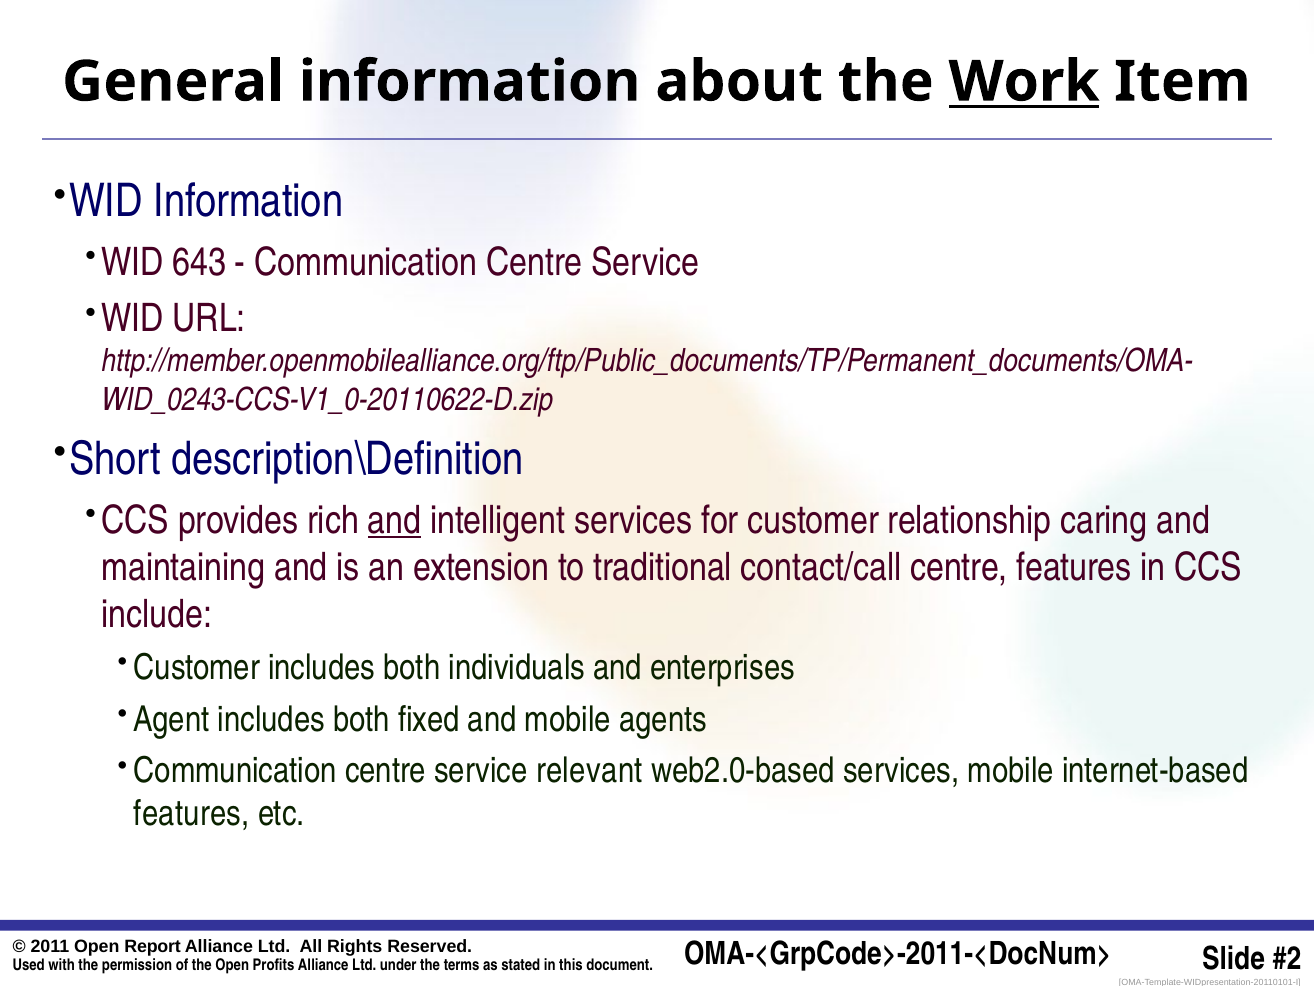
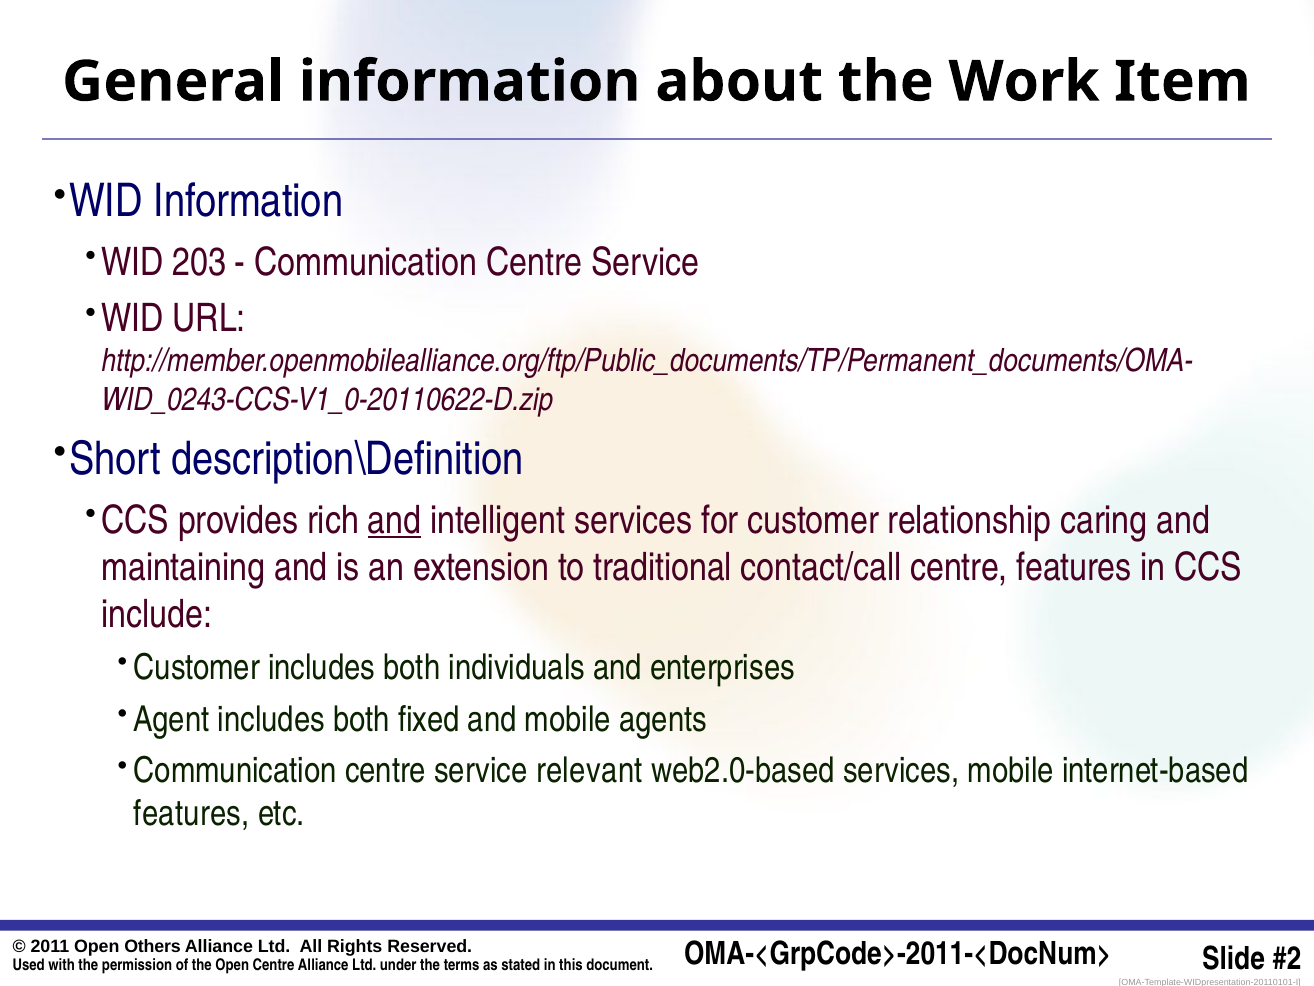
Work underline: present -> none (1024, 82)
643: 643 -> 203 (199, 262)
Report: Report -> Others (153, 946)
Profits: Profits -> Centre (273, 964)
